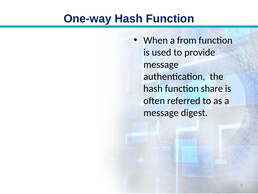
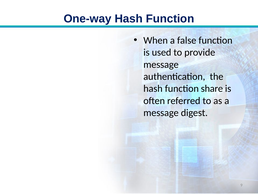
from: from -> false (187, 40)
